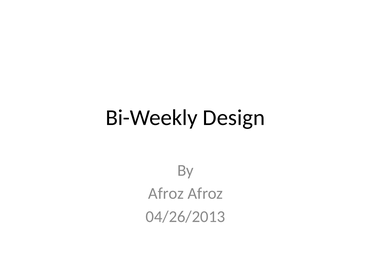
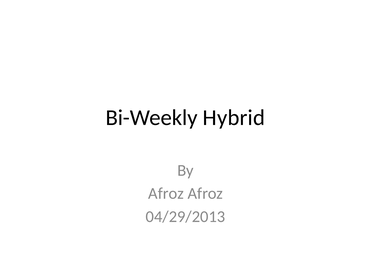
Design: Design -> Hybrid (234, 118)
04/26/2013: 04/26/2013 -> 04/29/2013 (185, 217)
